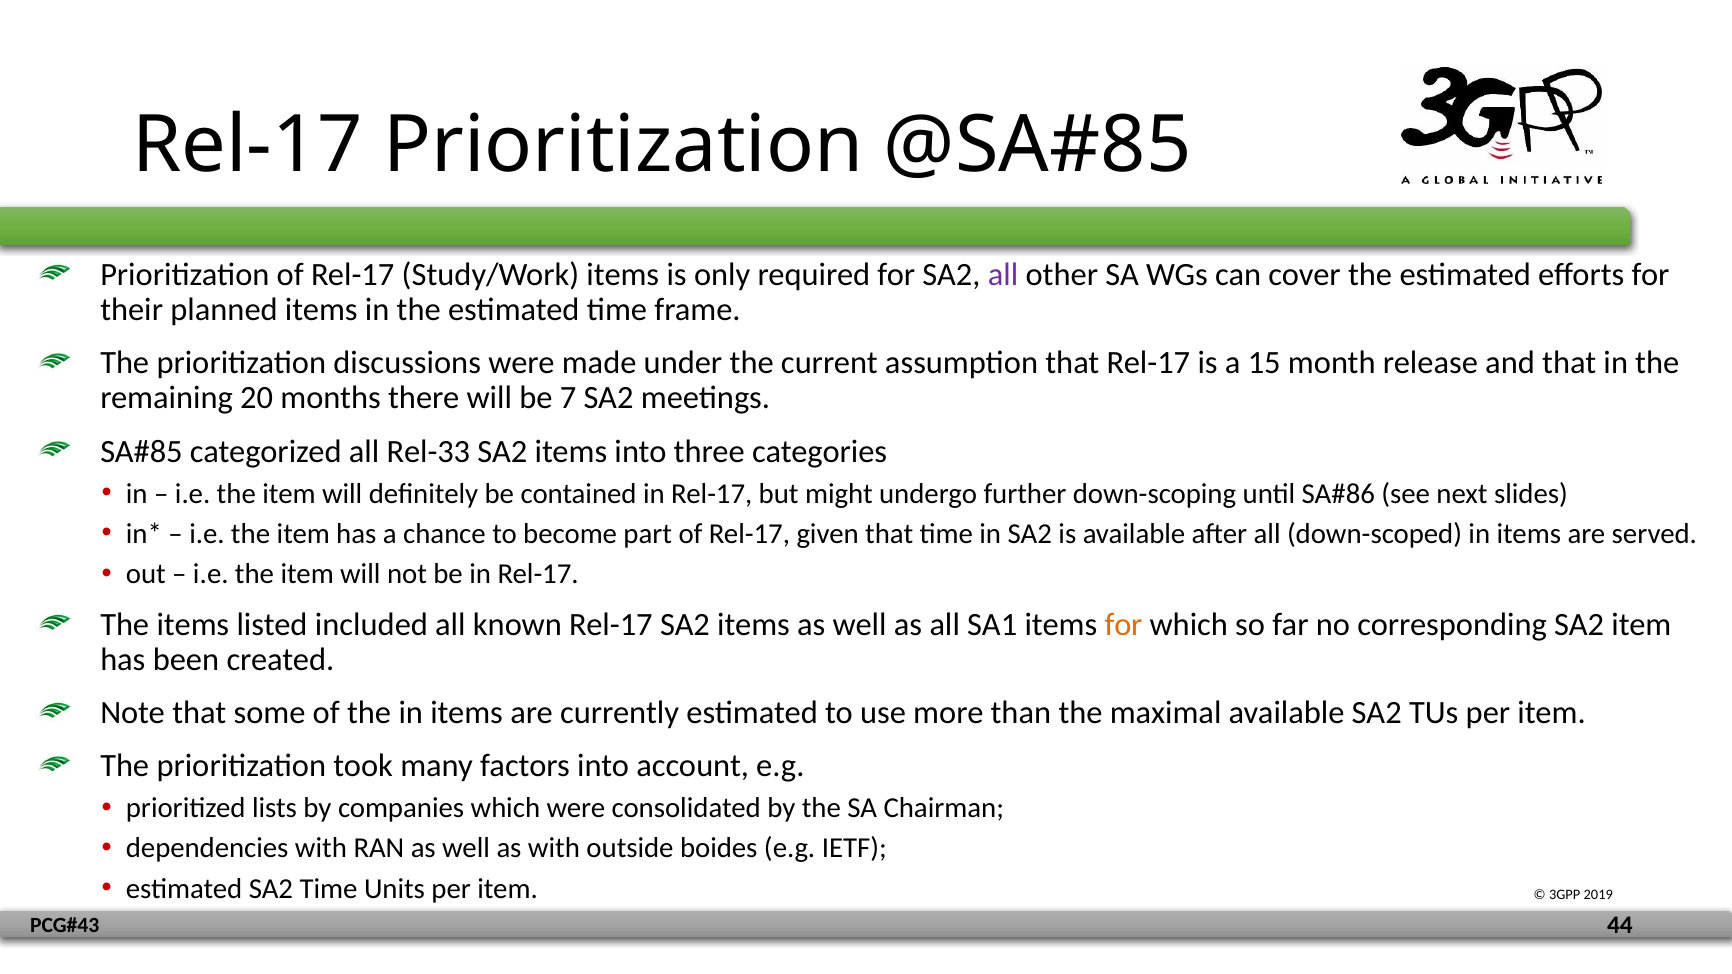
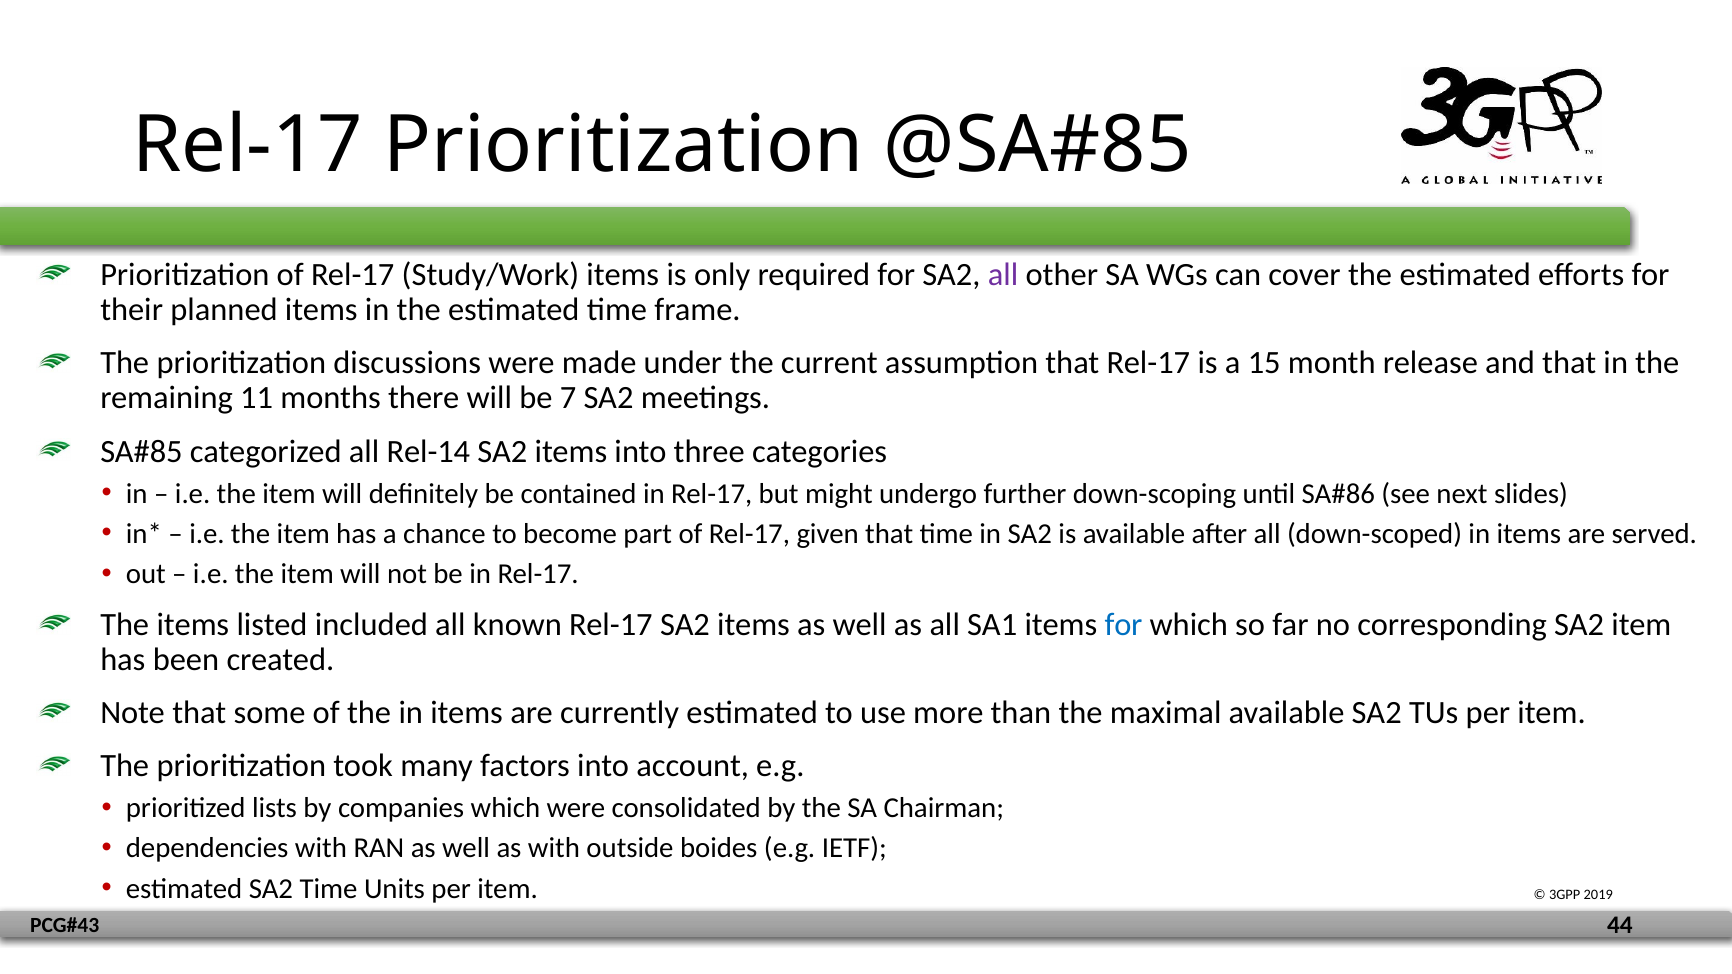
20: 20 -> 11 (257, 398)
Rel-33: Rel-33 -> Rel-14 (428, 451)
for colour: orange -> blue (1124, 625)
